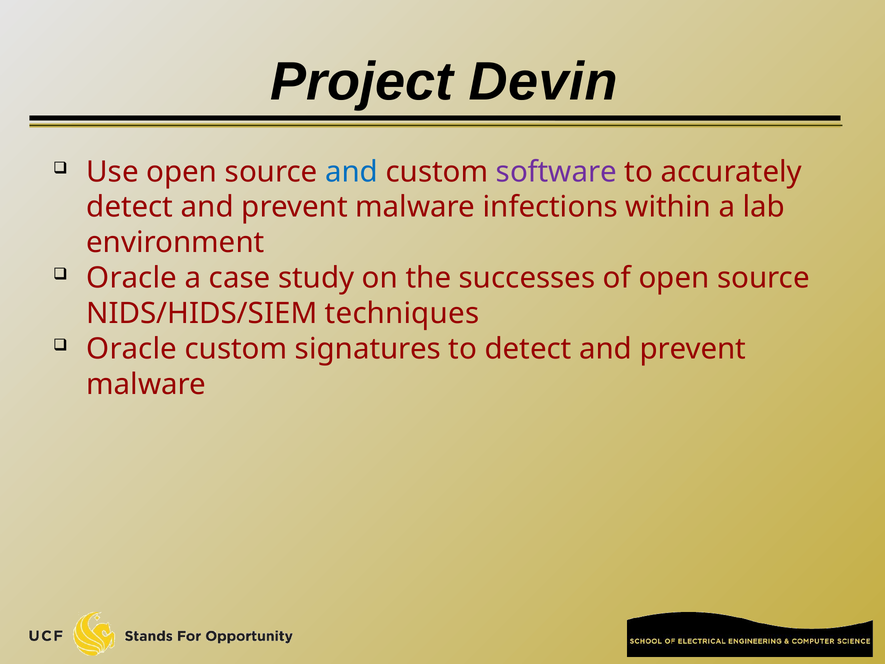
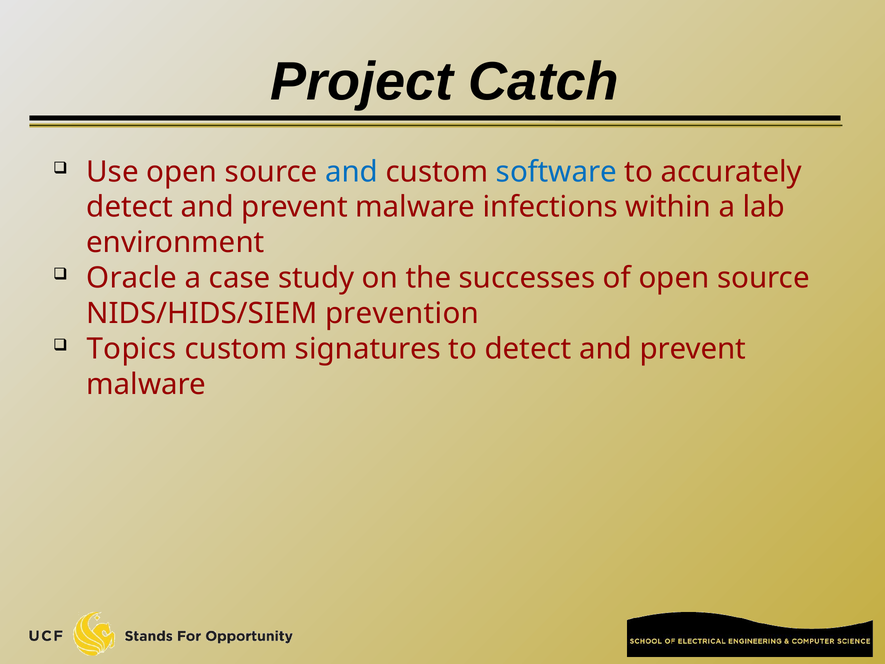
Devin: Devin -> Catch (544, 82)
software colour: purple -> blue (556, 172)
techniques: techniques -> prevention (402, 313)
Oracle: Oracle -> Topics (132, 349)
